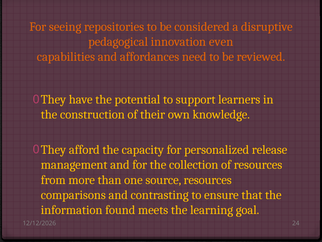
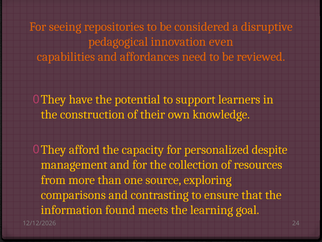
release: release -> despite (270, 149)
source resources: resources -> exploring (208, 180)
